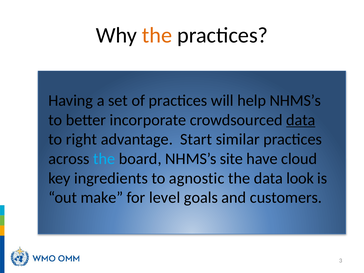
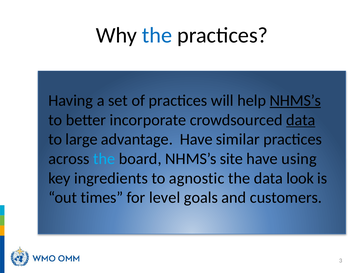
the colour: orange -> blue (157, 35)
NHMS’s underline: none -> present (295, 101)
right: right -> large (82, 139)
advantage Start: Start -> Have (196, 139)
cloud: cloud -> using (299, 159)
make: make -> times (102, 198)
